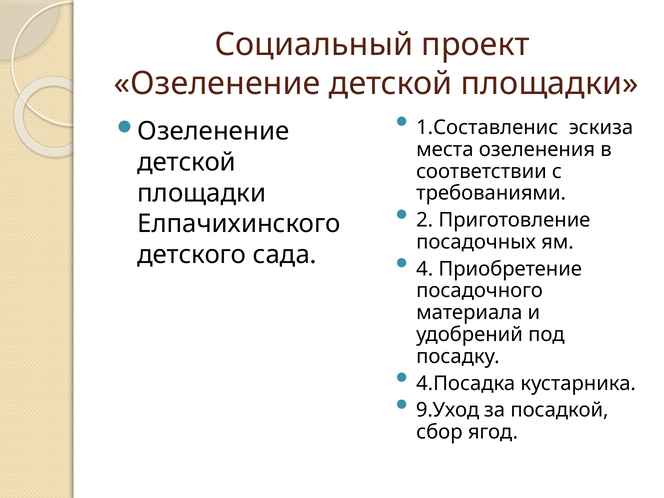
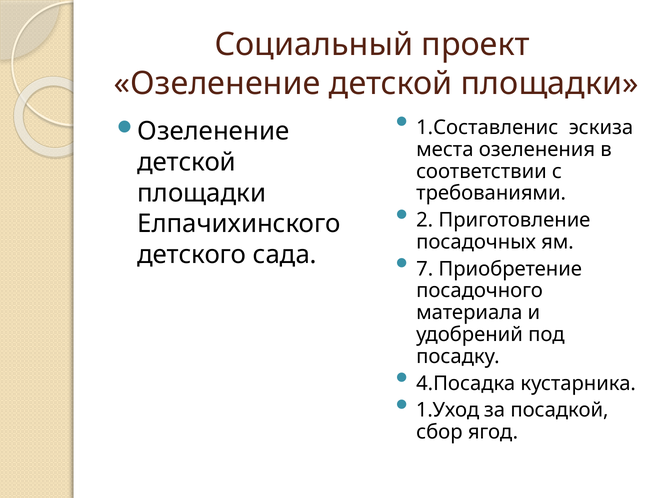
4: 4 -> 7 (425, 269)
9.Уход: 9.Уход -> 1.Уход (448, 410)
